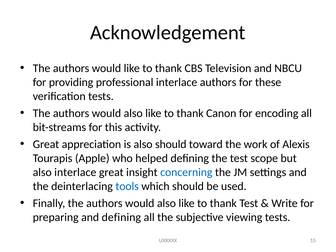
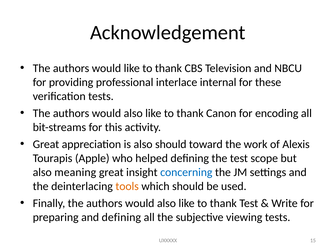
interlace authors: authors -> internal (218, 82)
also interlace: interlace -> meaning (75, 172)
tools colour: blue -> orange (127, 186)
